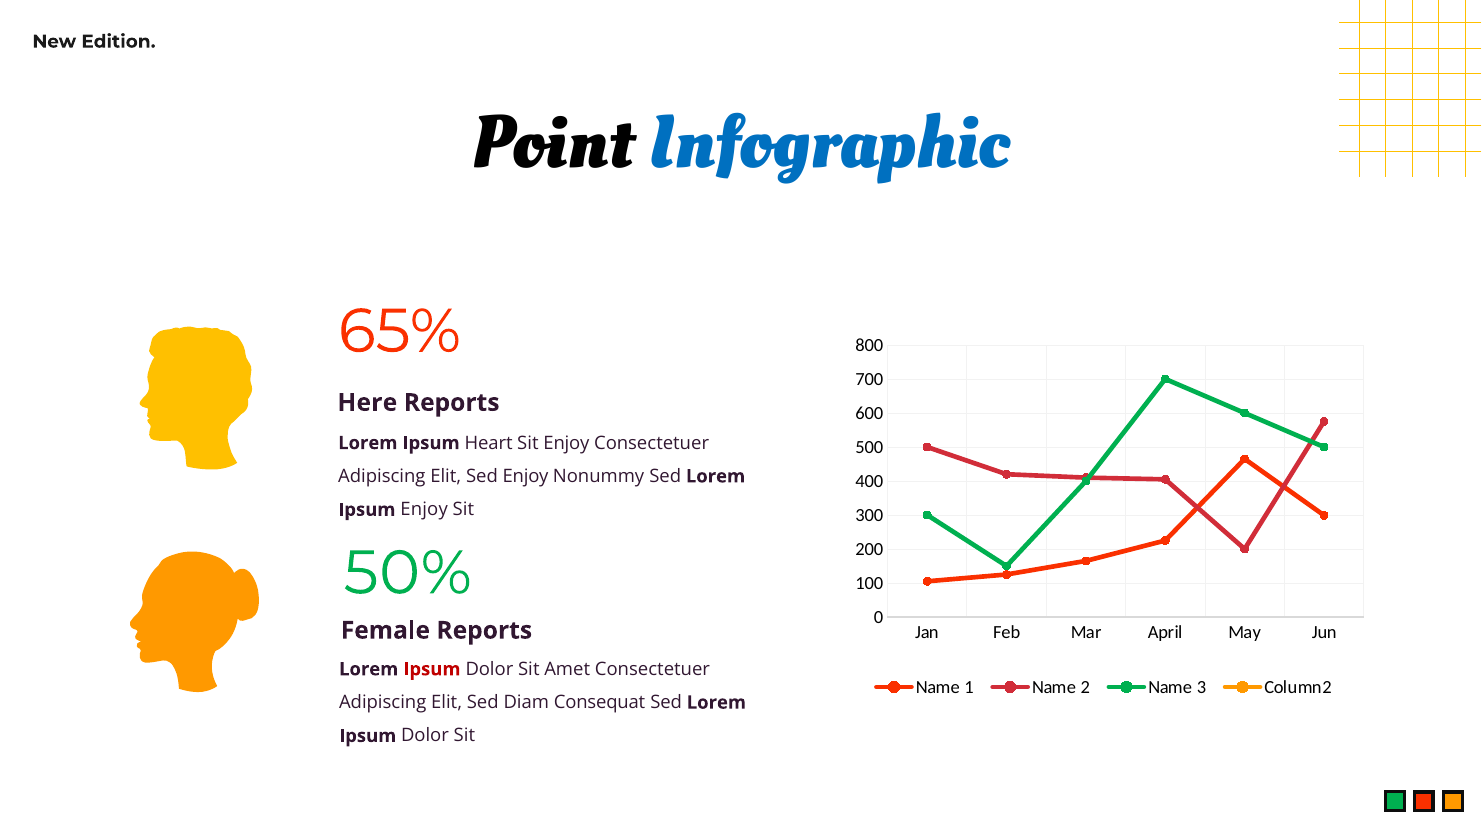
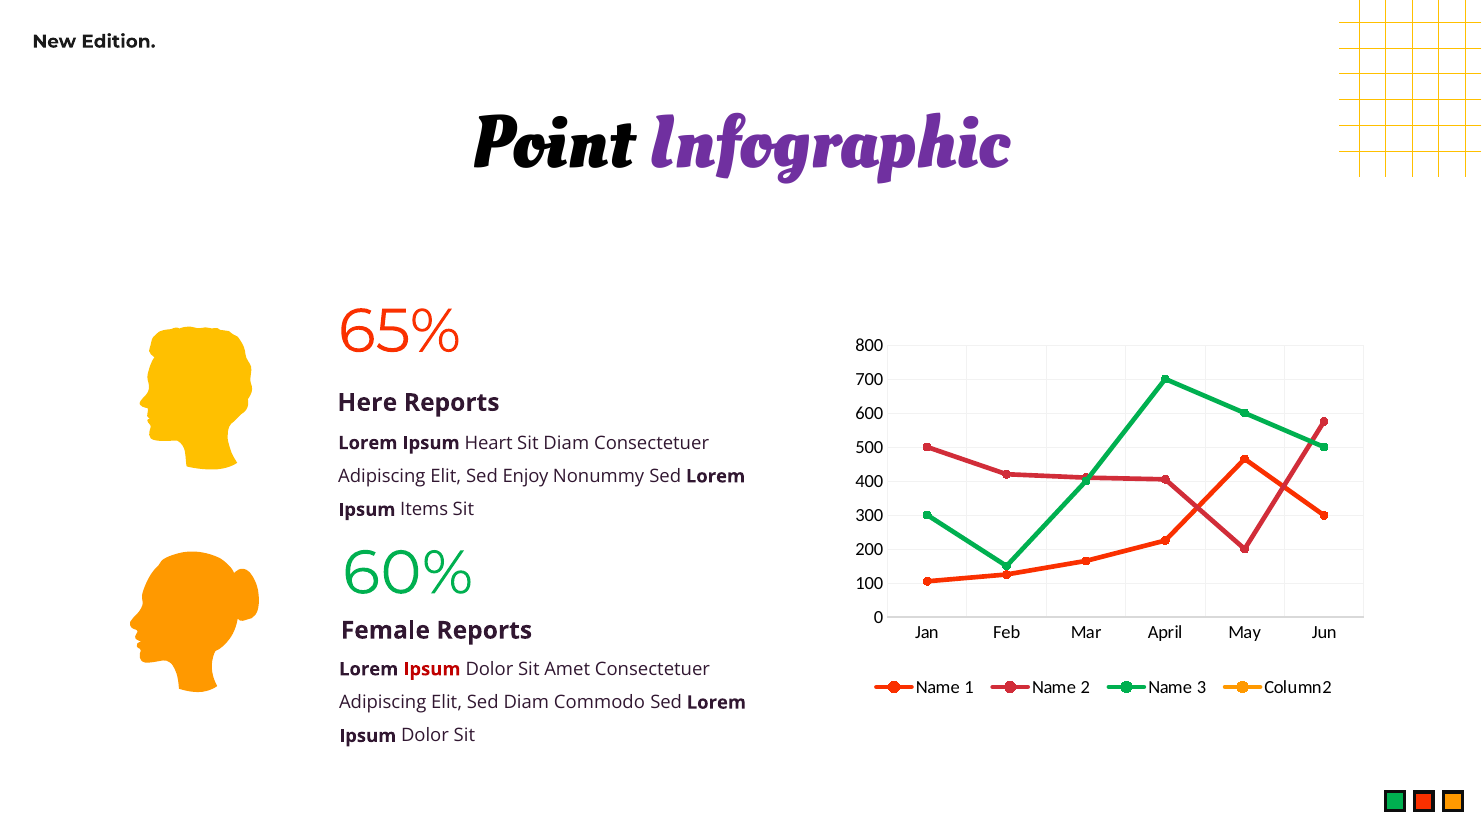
Infographic colour: blue -> purple (829, 144)
Sit Enjoy: Enjoy -> Diam (566, 443)
Ipsum Enjoy: Enjoy -> Items (424, 510)
50%: 50% -> 60% (408, 574)
Consequat: Consequat -> Commodo (599, 703)
